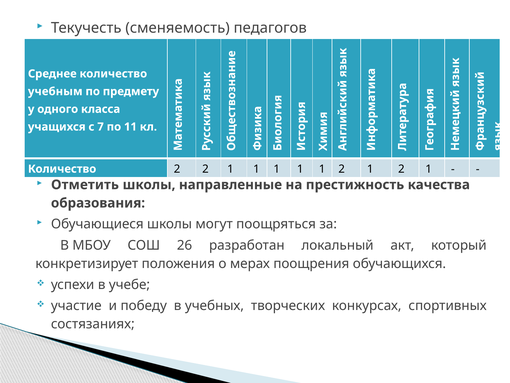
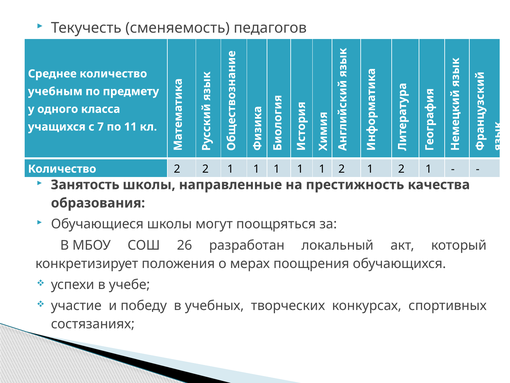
Отметить: Отметить -> Занятость (85, 185)
